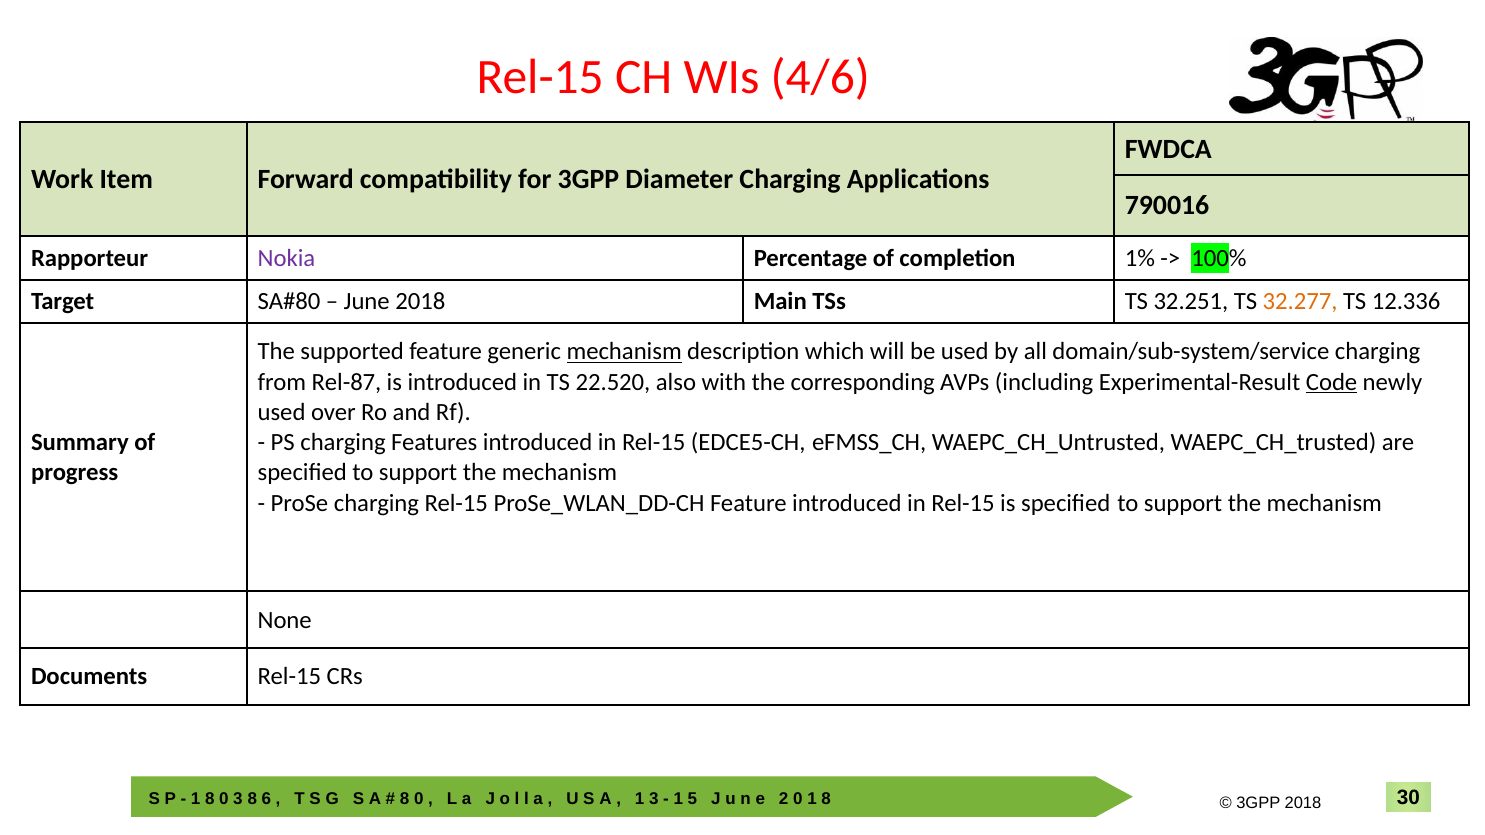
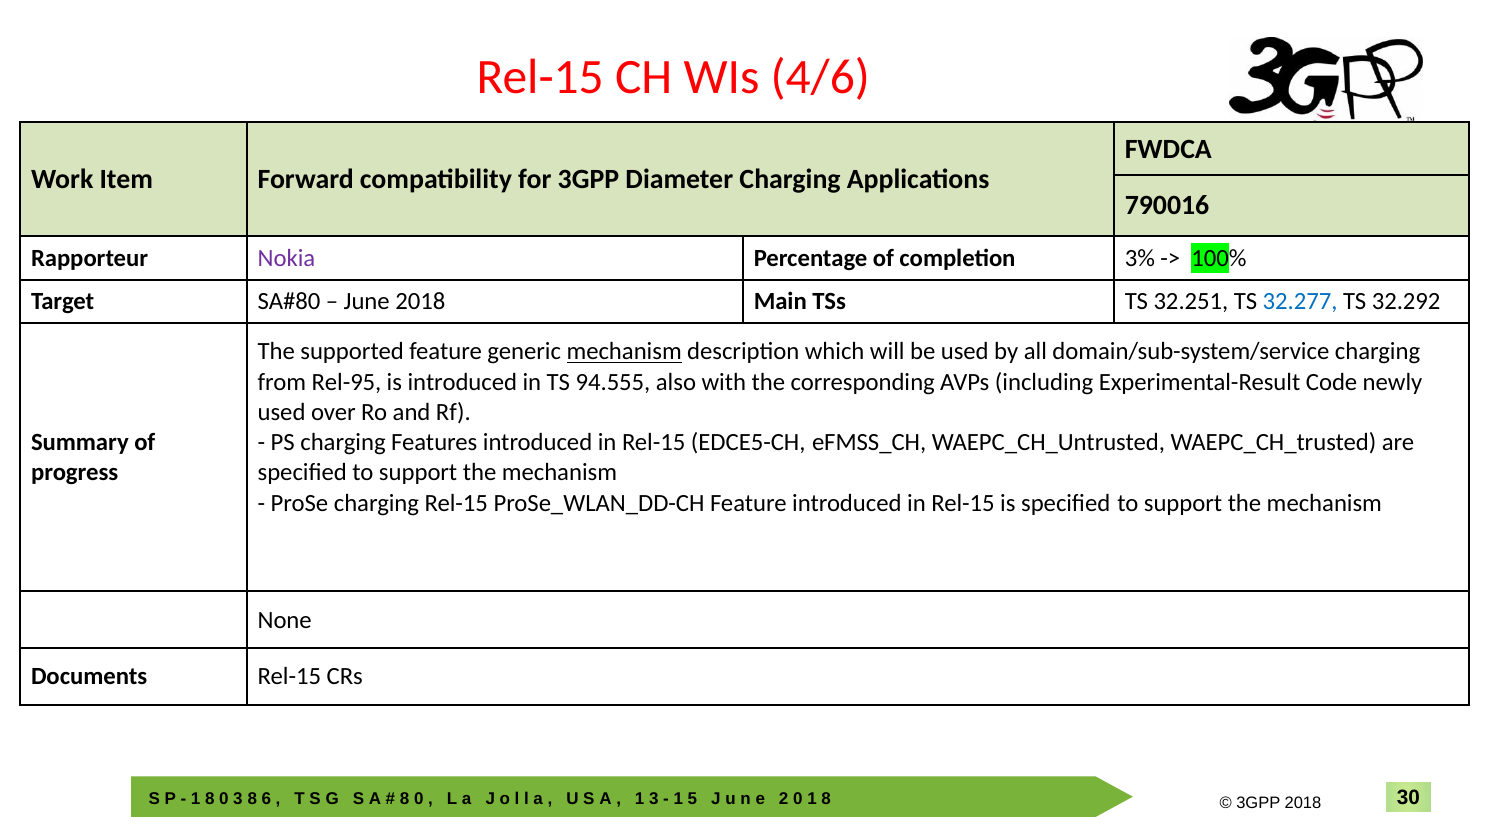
1%: 1% -> 3% (1140, 258)
32.277 colour: orange -> blue (1300, 302)
12.336: 12.336 -> 32.292 (1406, 302)
Rel-87: Rel-87 -> Rel-95 (346, 382)
22.520: 22.520 -> 94.555 (613, 382)
Code underline: present -> none (1332, 382)
